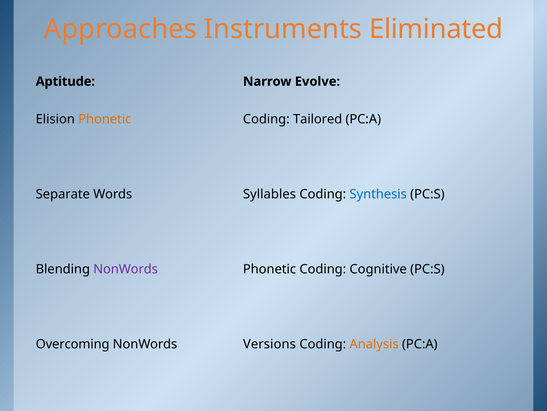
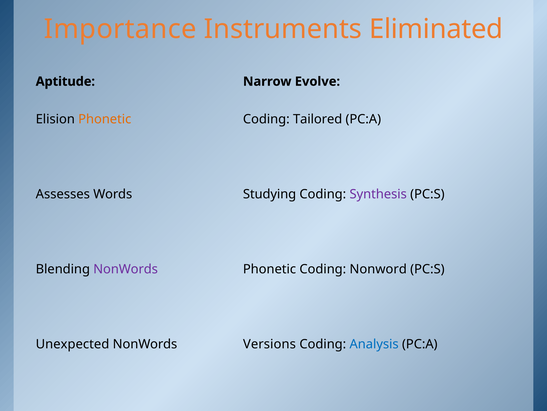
Approaches: Approaches -> Importance (120, 29)
Separate: Separate -> Assesses (63, 194)
Syllables: Syllables -> Studying (270, 194)
Synthesis colour: blue -> purple (378, 194)
Cognitive: Cognitive -> Nonword (378, 269)
Overcoming: Overcoming -> Unexpected (72, 344)
Analysis colour: orange -> blue (374, 344)
